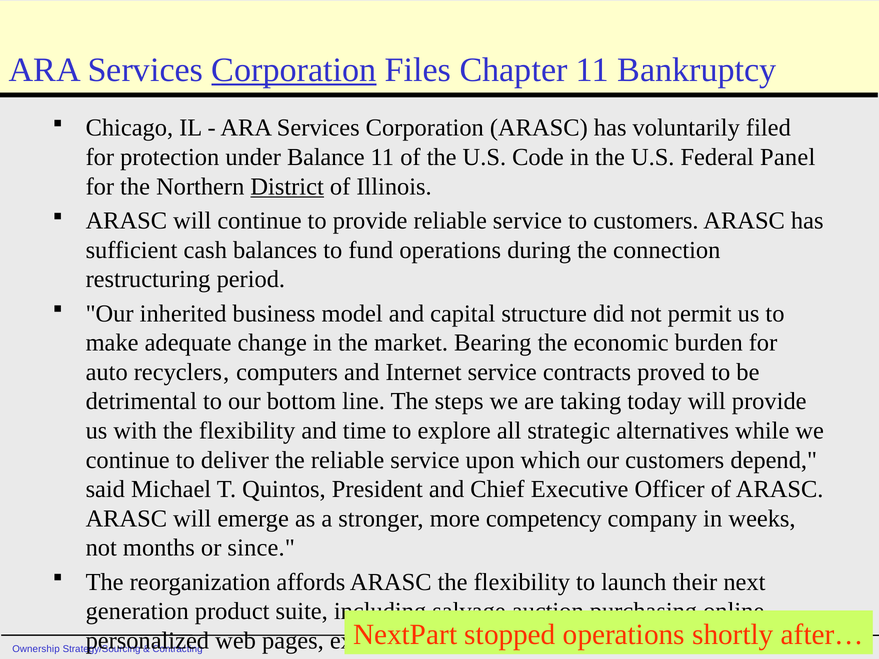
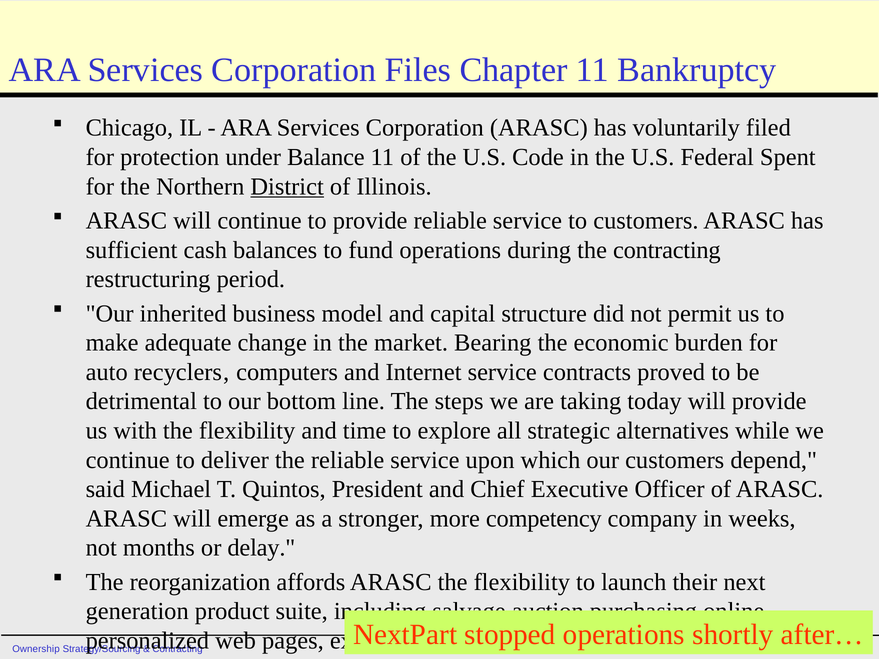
Corporation underline: present -> none (294, 70)
Panel: Panel -> Spent (788, 157)
the connection: connection -> contracting (667, 250)
since: since -> delay (261, 548)
